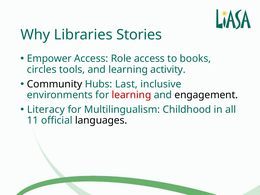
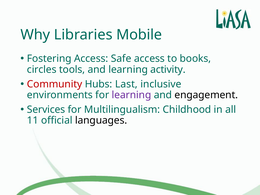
Stories: Stories -> Mobile (139, 35)
Empower: Empower -> Fostering (49, 59)
Role: Role -> Safe (121, 59)
Community colour: black -> red (55, 84)
learning colour: red -> purple (132, 95)
Literacy: Literacy -> Services (46, 110)
